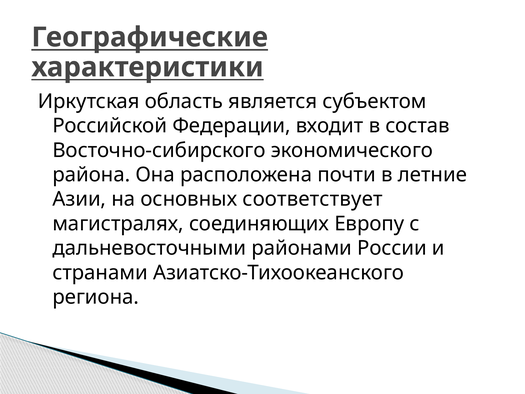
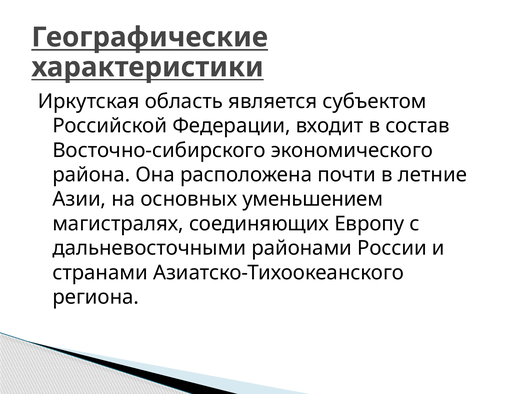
соответствует: соответствует -> уменьшением (313, 199)
